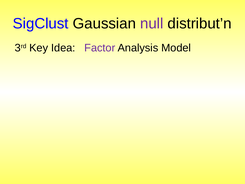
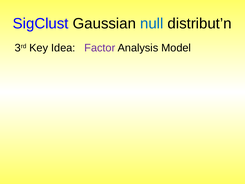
null colour: purple -> blue (152, 24)
